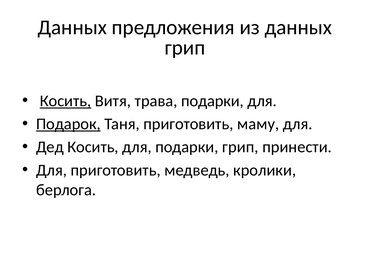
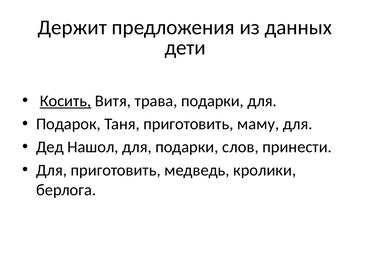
Данных: Данных -> Держит (72, 27)
грип: грип -> дети (185, 48)
Подарок underline: present -> none (68, 124)
Дед Косить: Косить -> Нашол (93, 147)
подарки грип: грип -> слов (240, 147)
